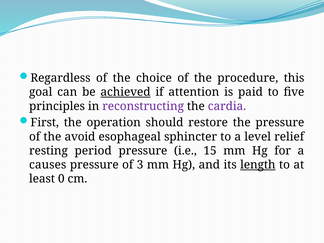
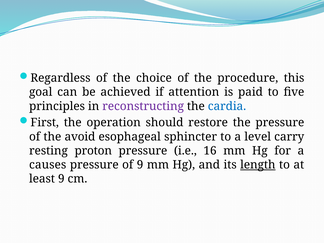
achieved underline: present -> none (125, 92)
cardia colour: purple -> blue (227, 106)
relief: relief -> carry (289, 137)
period: period -> proton (93, 151)
15: 15 -> 16 (210, 151)
of 3: 3 -> 9 (140, 165)
least 0: 0 -> 9 (61, 179)
